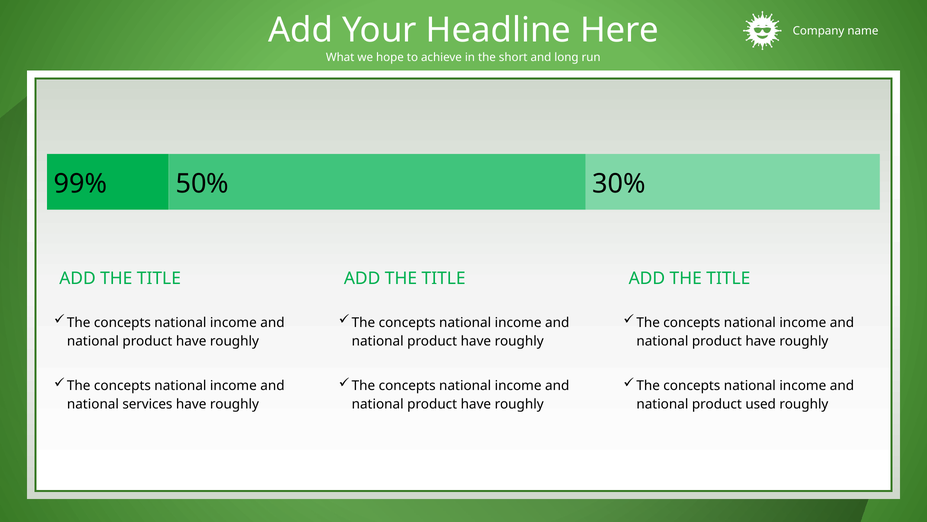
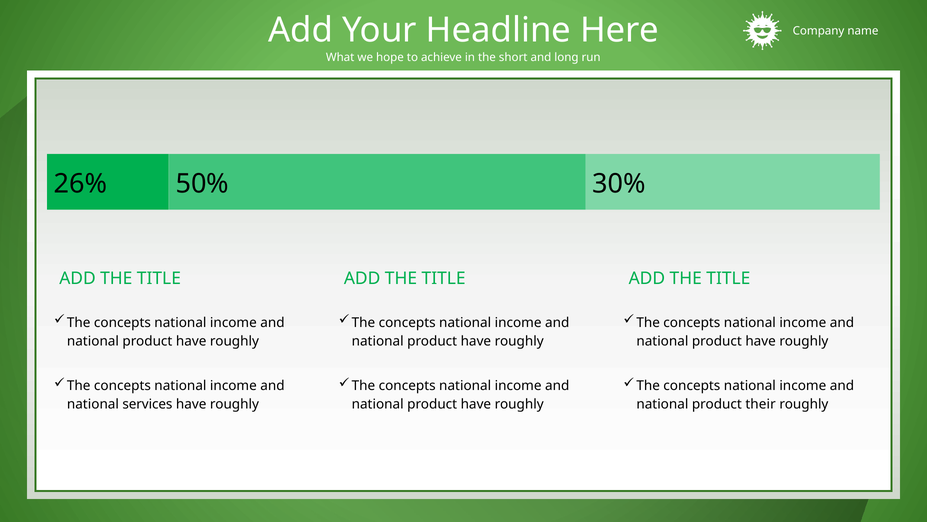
99%: 99% -> 26% (81, 183)
used: used -> their (761, 404)
